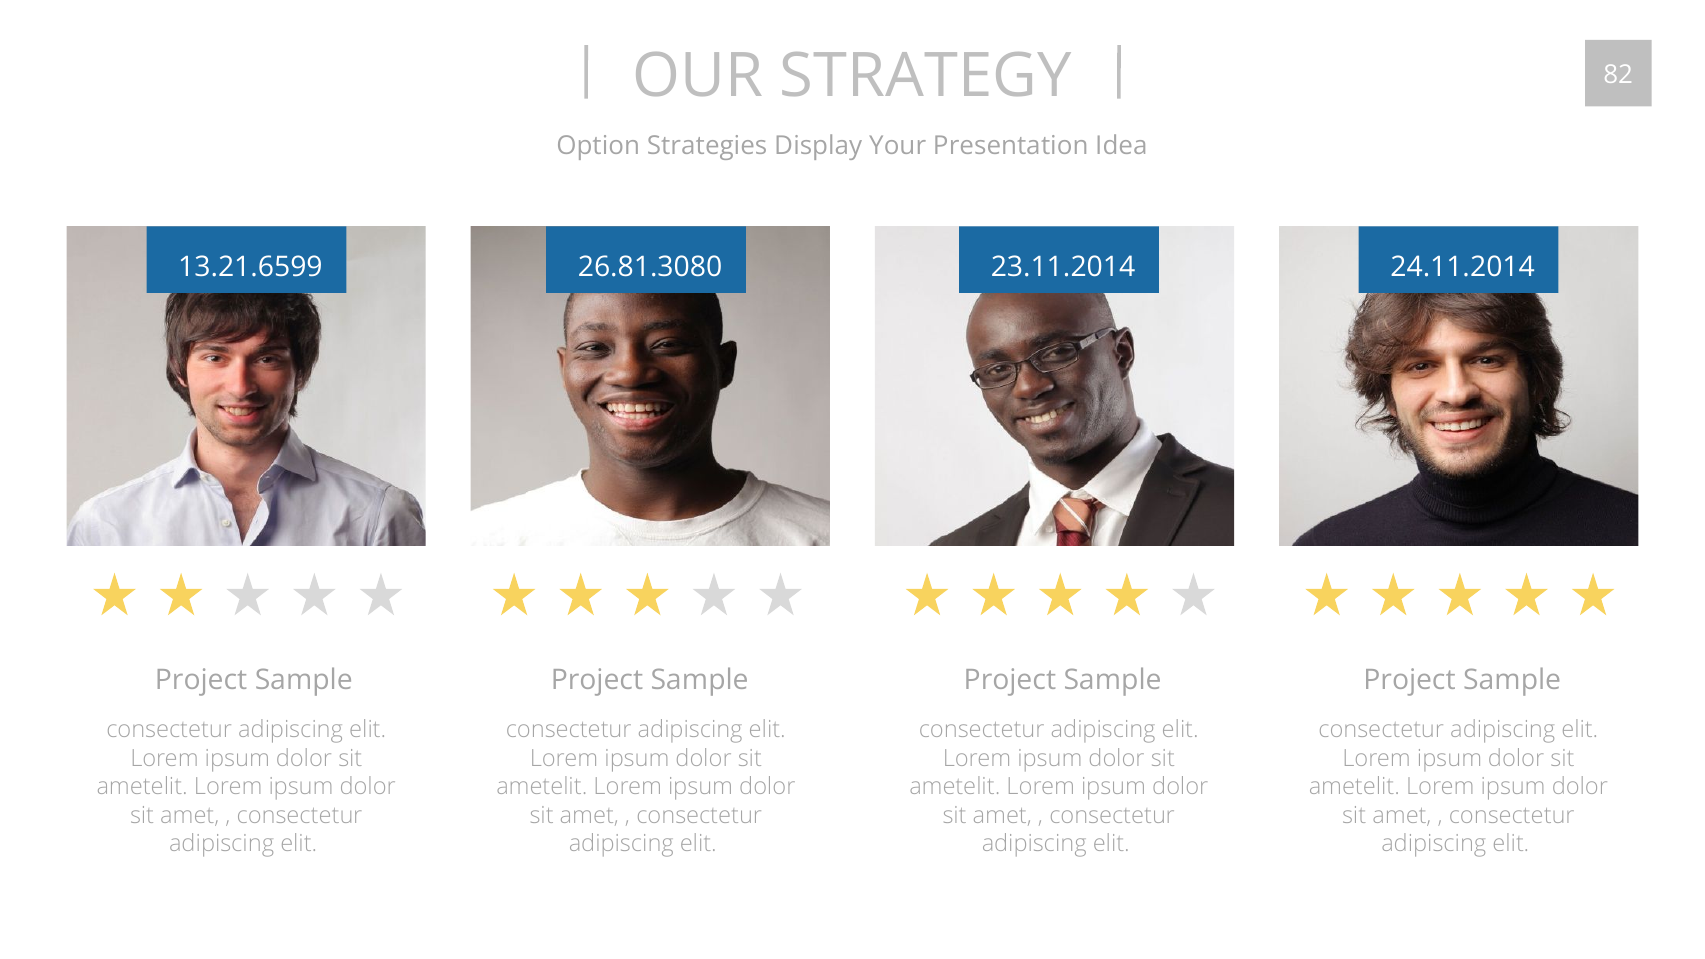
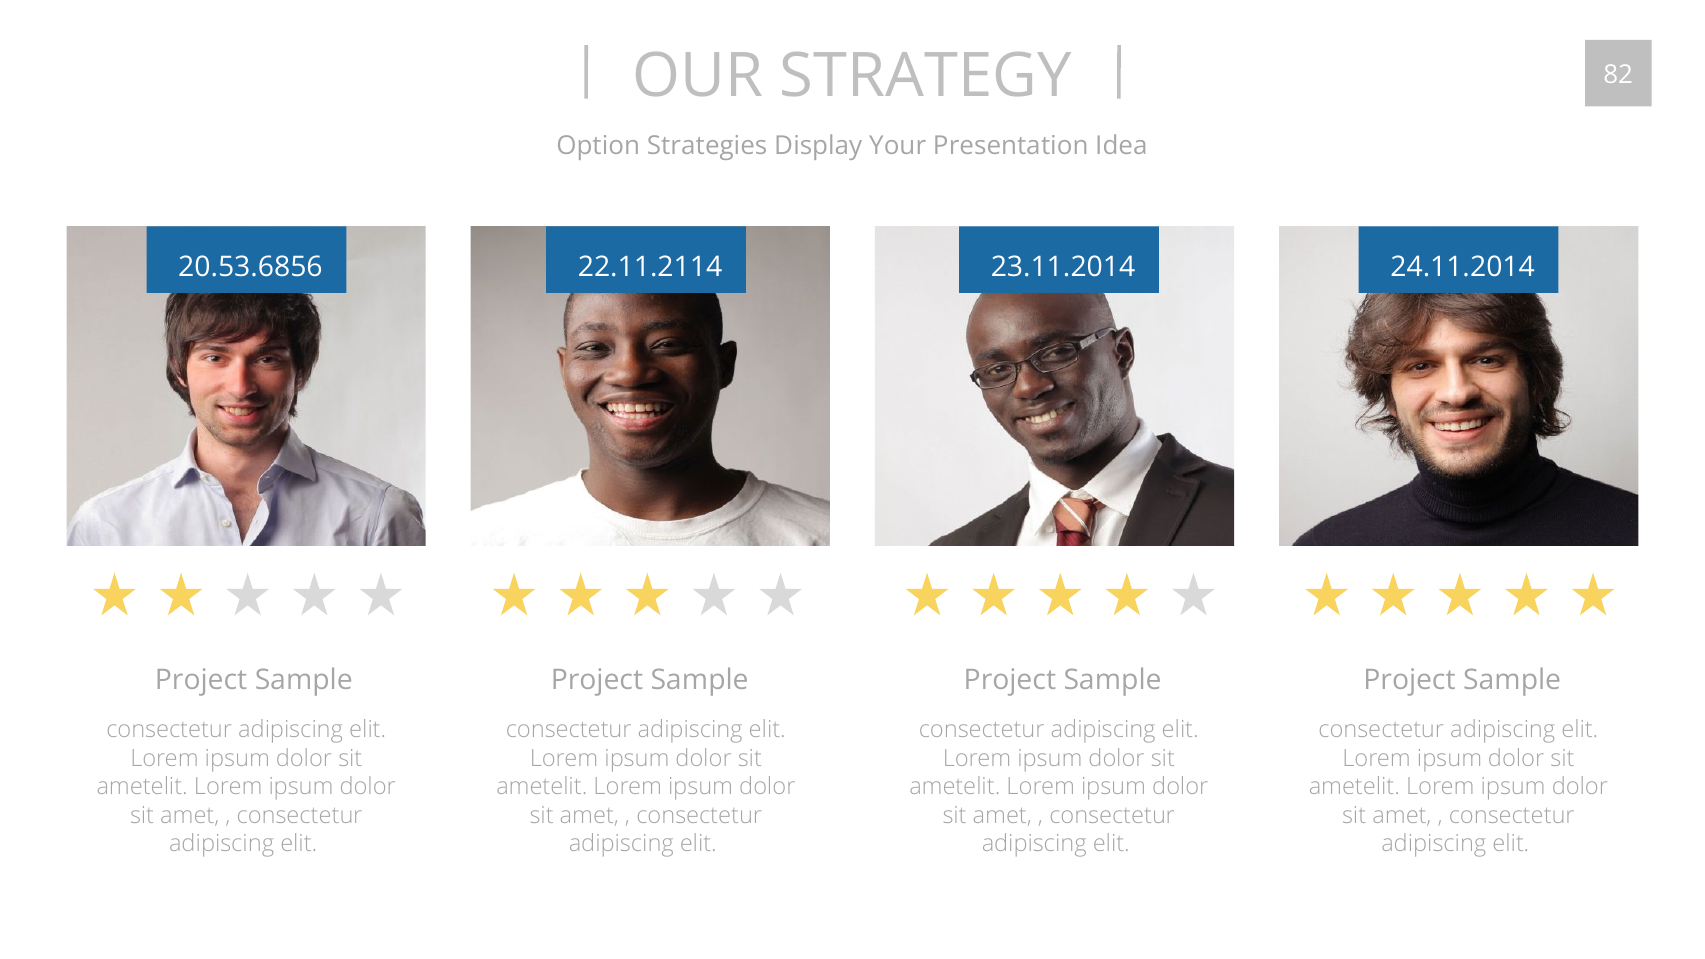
13.21.6599: 13.21.6599 -> 20.53.6856 (250, 267)
26.81.3080: 26.81.3080 -> 22.11.2114 (650, 267)
